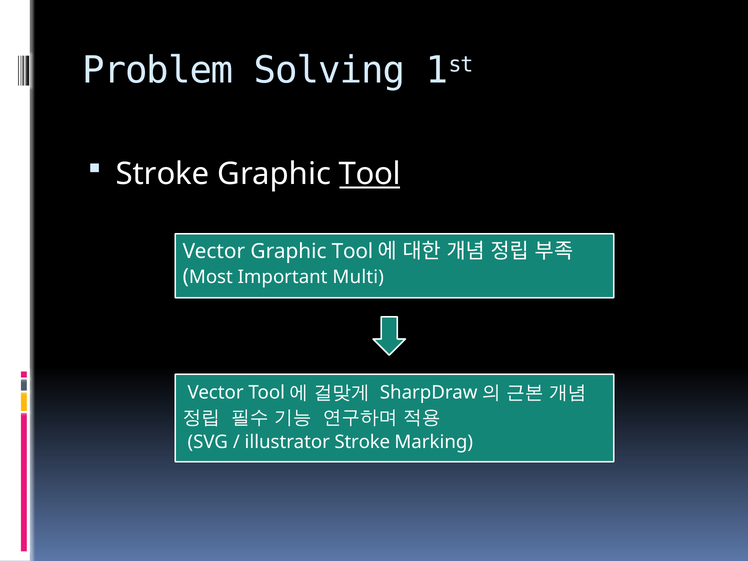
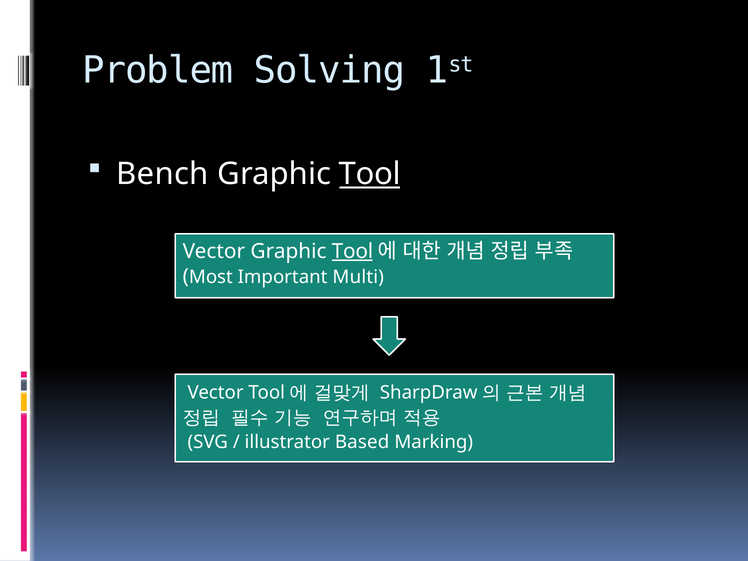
Stroke: Stroke -> Bench (162, 174)
Tool underline: none -> present (352, 251)
illustrator Stroke: Stroke -> Based (362, 442)
